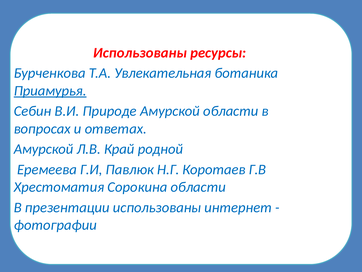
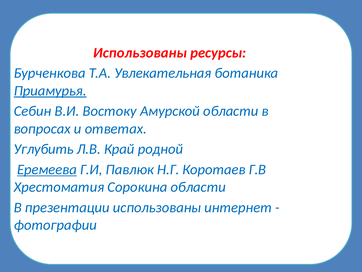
Природе: Природе -> Востоку (110, 111)
Амурской: Амурской -> Углубить (44, 149)
Еремеева underline: none -> present (47, 169)
